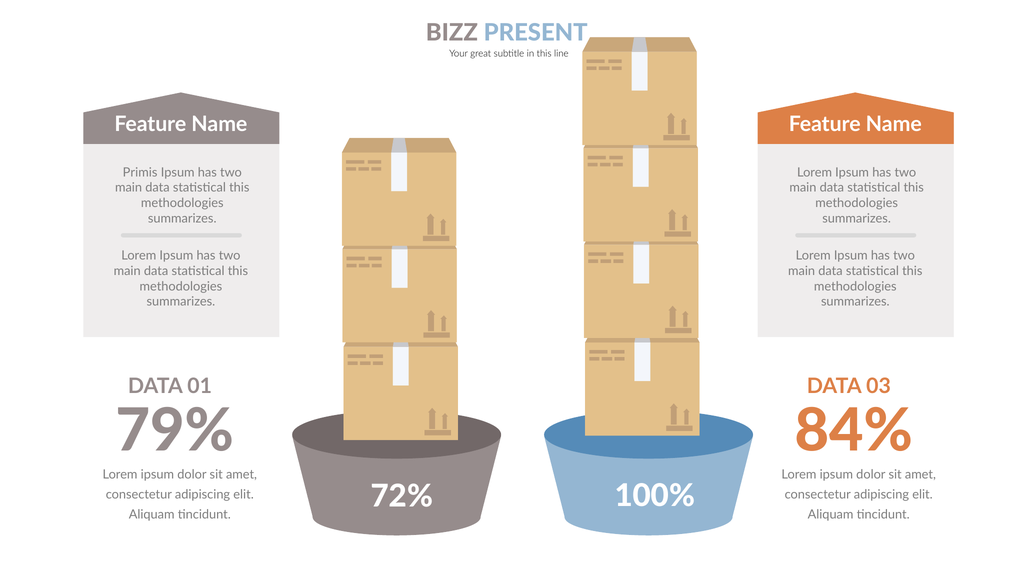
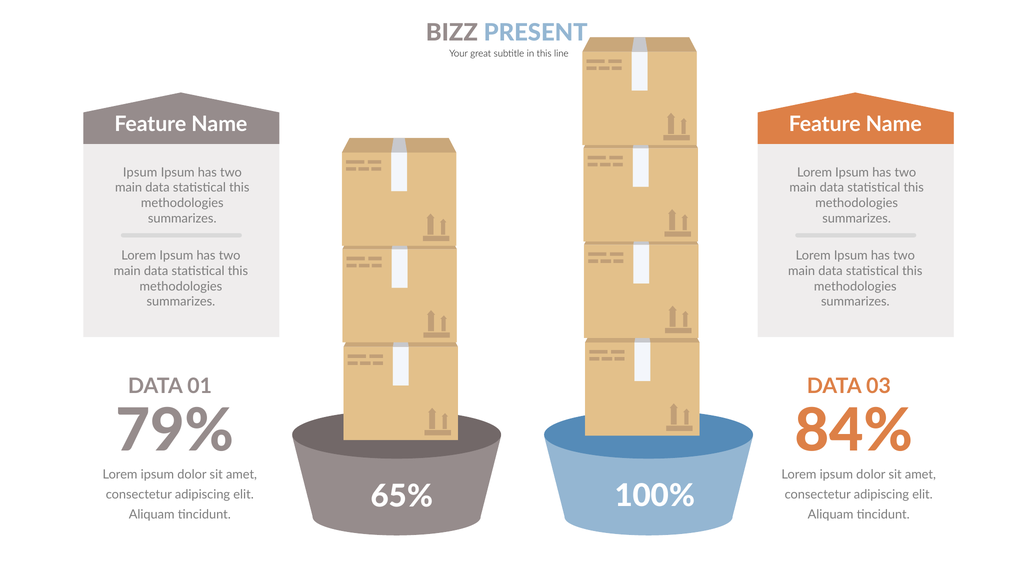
Primis: Primis -> Ipsum (140, 172)
72%: 72% -> 65% (402, 496)
